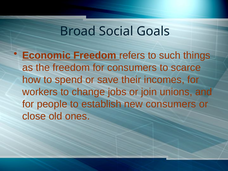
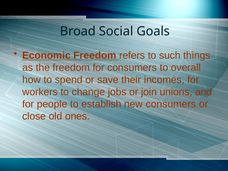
scarce: scarce -> overall (186, 68)
